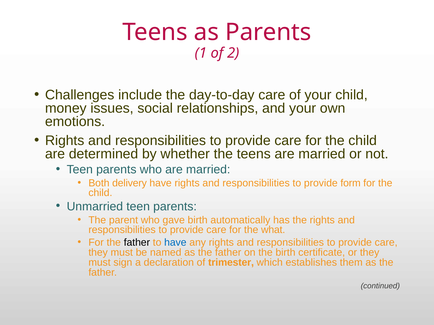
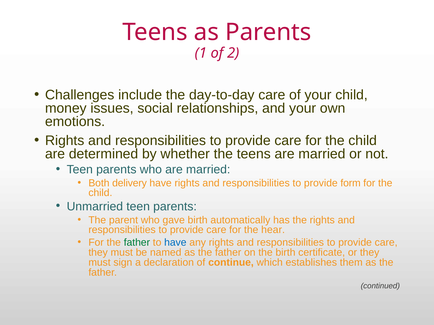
what: what -> hear (273, 230)
father colour: black -> green (137, 243)
trimester: trimester -> continue (231, 263)
